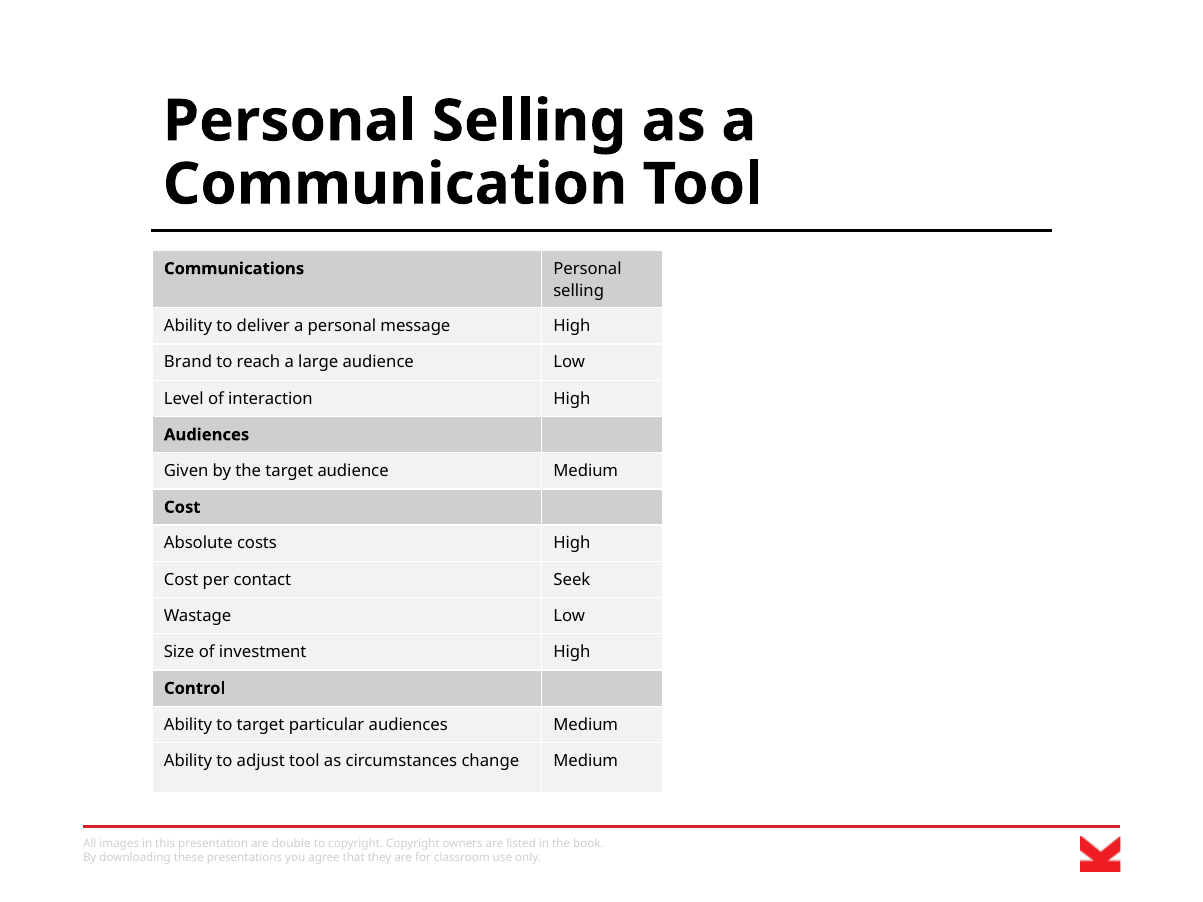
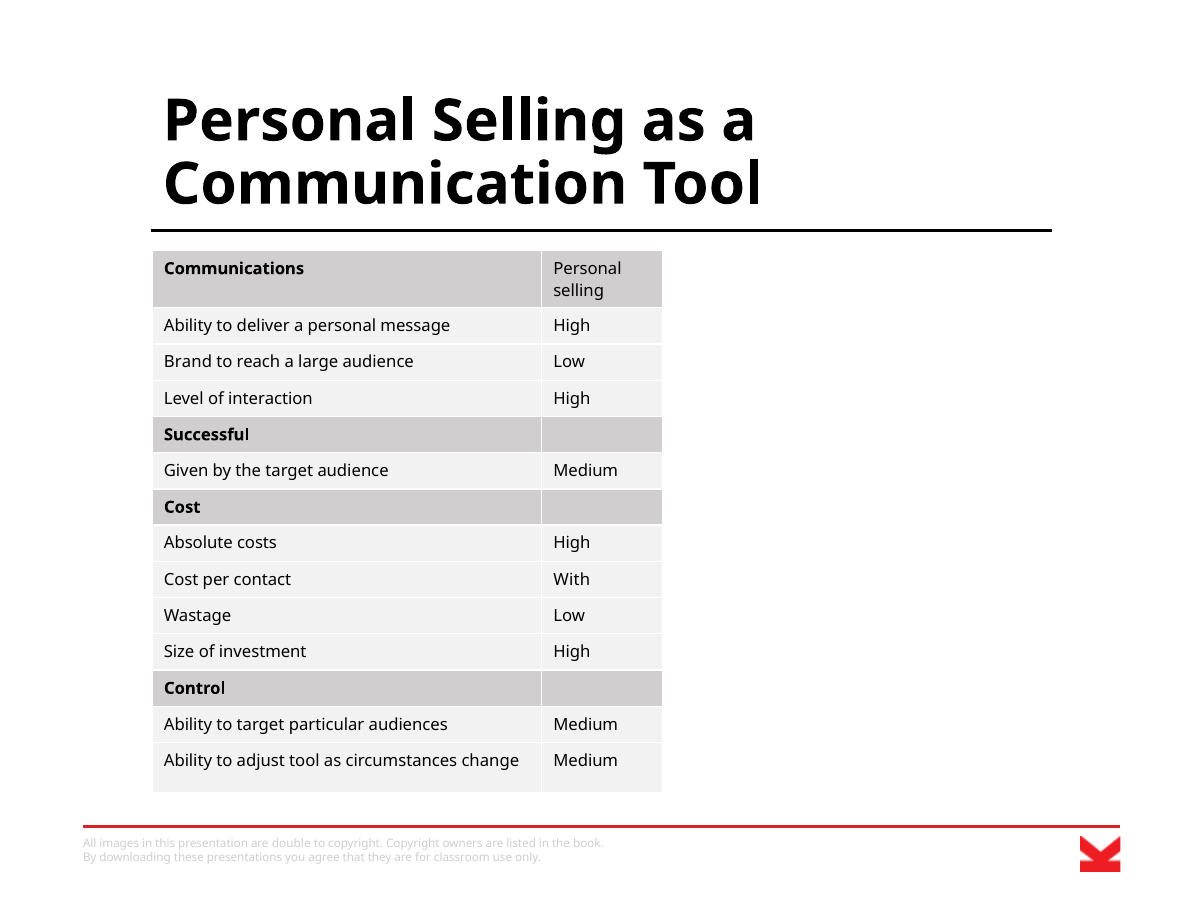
Audiences: Audiences -> Successful (207, 435)
Seek: Seek -> With (572, 580)
